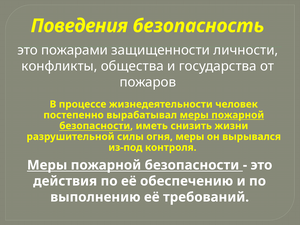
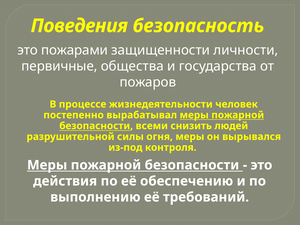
конфликты: конфликты -> первичные (59, 66)
иметь: иметь -> всеми (152, 126)
жизни: жизни -> людей (231, 126)
